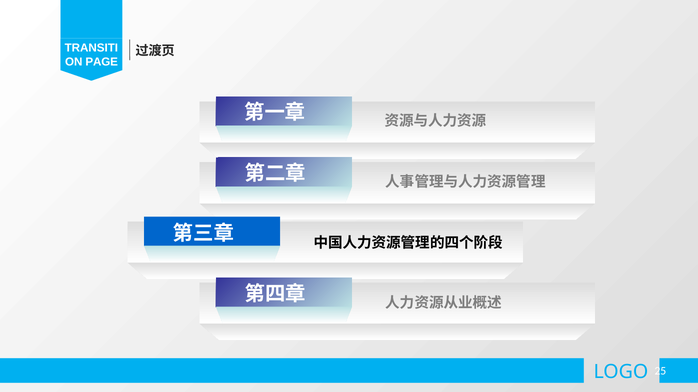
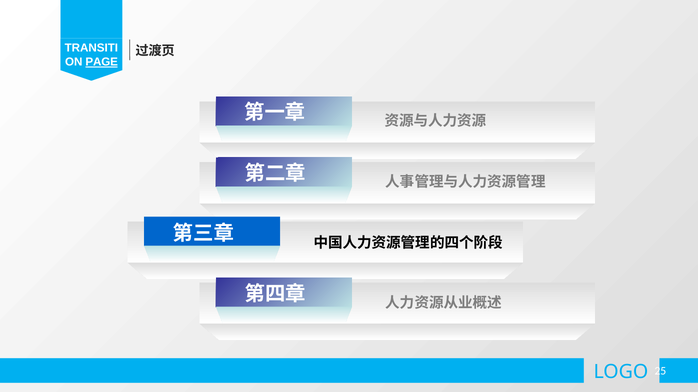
PAGE underline: none -> present (102, 62)
